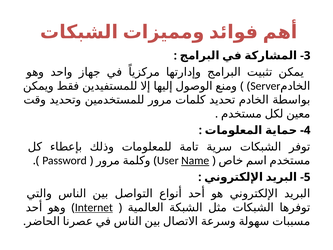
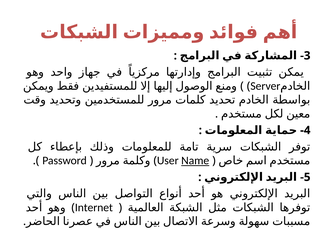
Internet underline: present -> none (94, 207)
